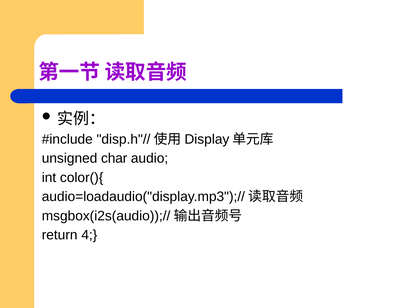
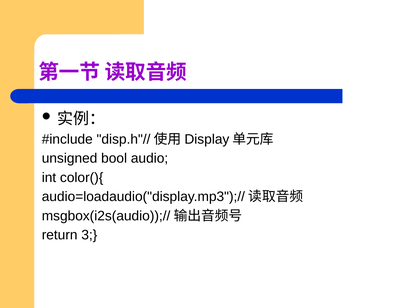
char: char -> bool (114, 159)
4: 4 -> 3 (89, 235)
